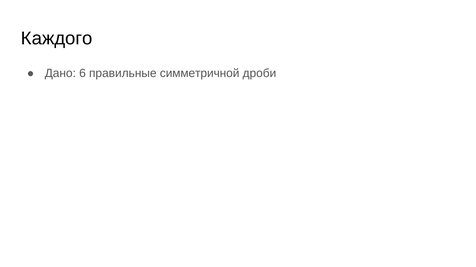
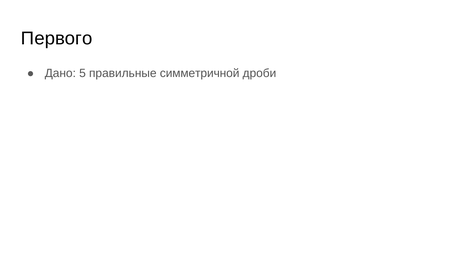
Каждого: Каждого -> Первого (57, 39)
6: 6 -> 5 (82, 74)
